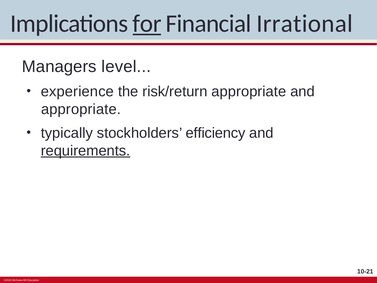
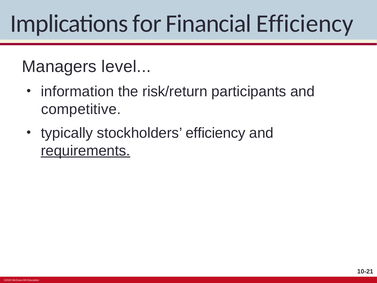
for underline: present -> none (147, 24)
Financial Irrational: Irrational -> Efficiency (305, 24)
experience: experience -> information (77, 91)
risk/return appropriate: appropriate -> participants (249, 91)
appropriate: appropriate -> competitive (81, 109)
